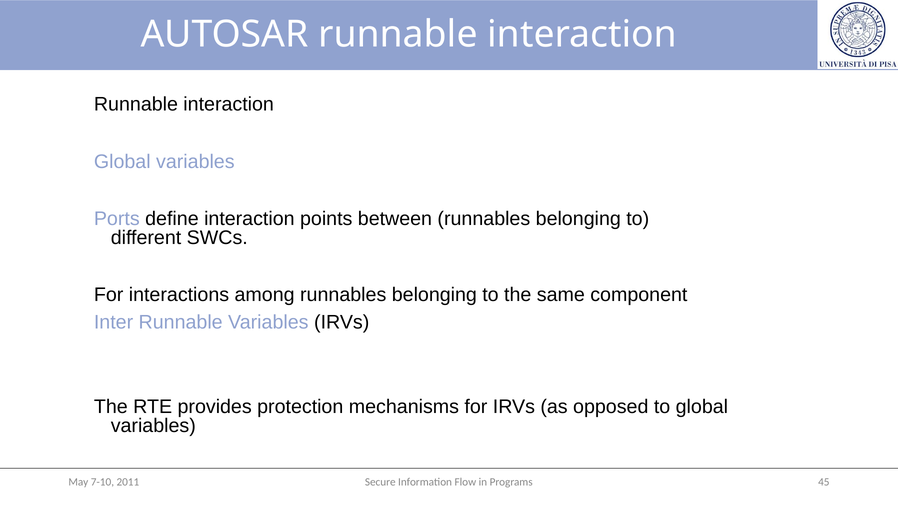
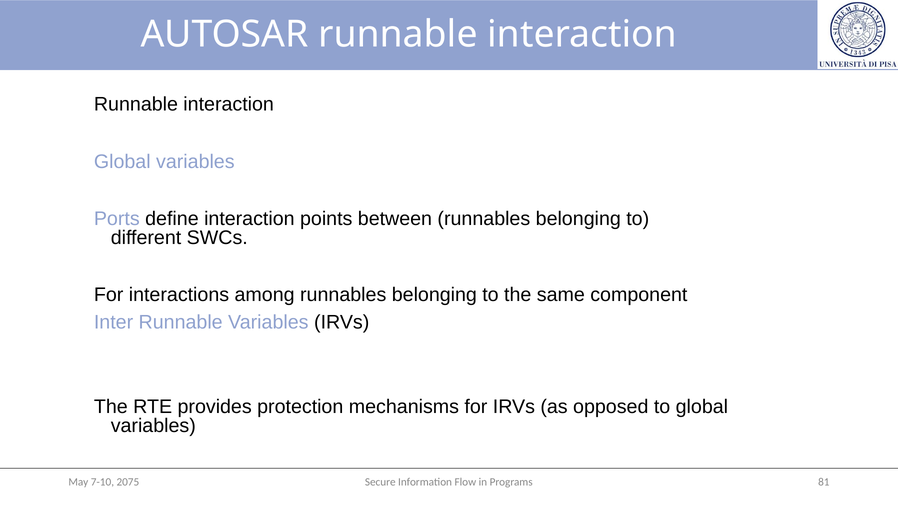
45: 45 -> 81 (824, 482)
2011: 2011 -> 2075 (128, 482)
